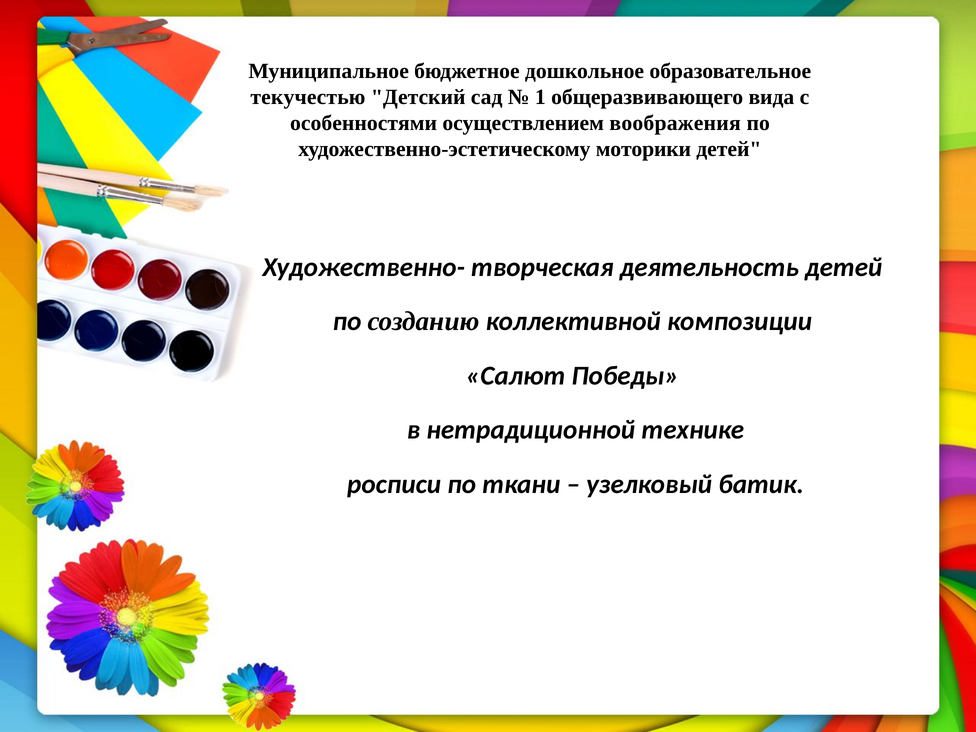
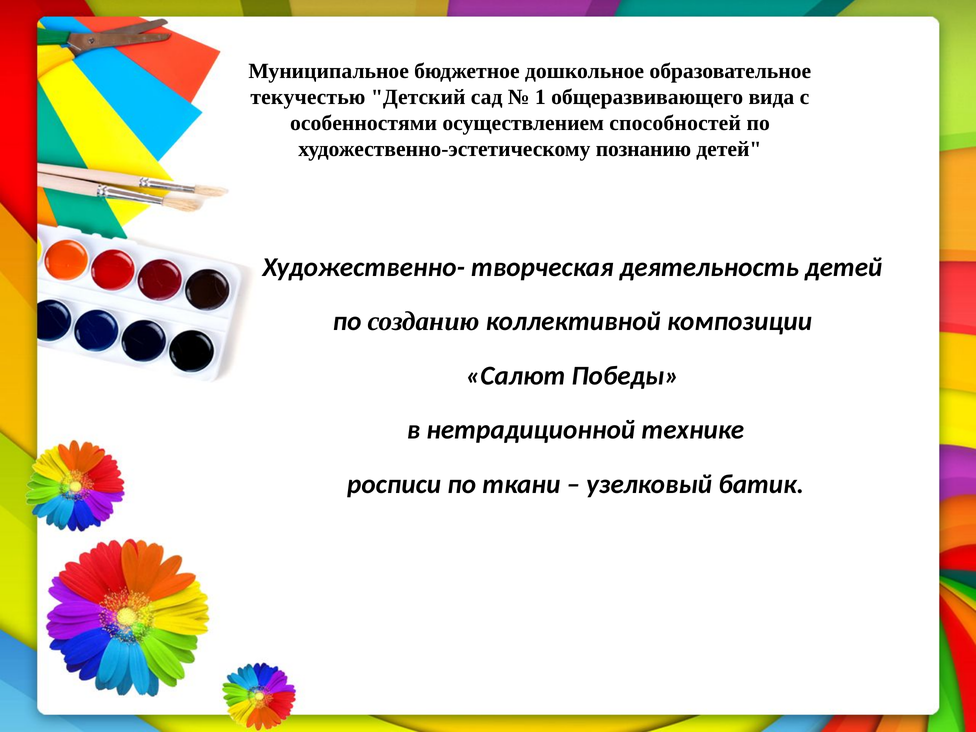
воображения: воображения -> способностей (675, 123)
моторики: моторики -> познанию (643, 149)
